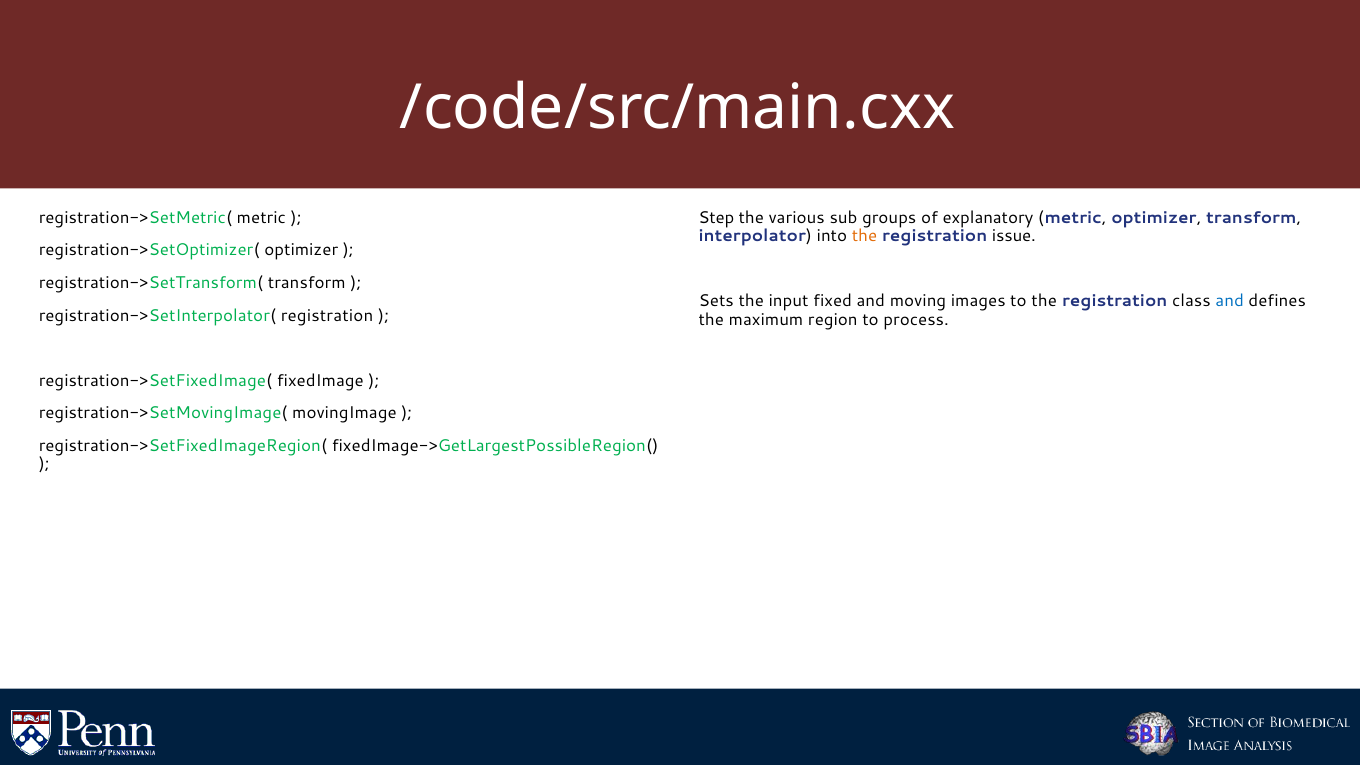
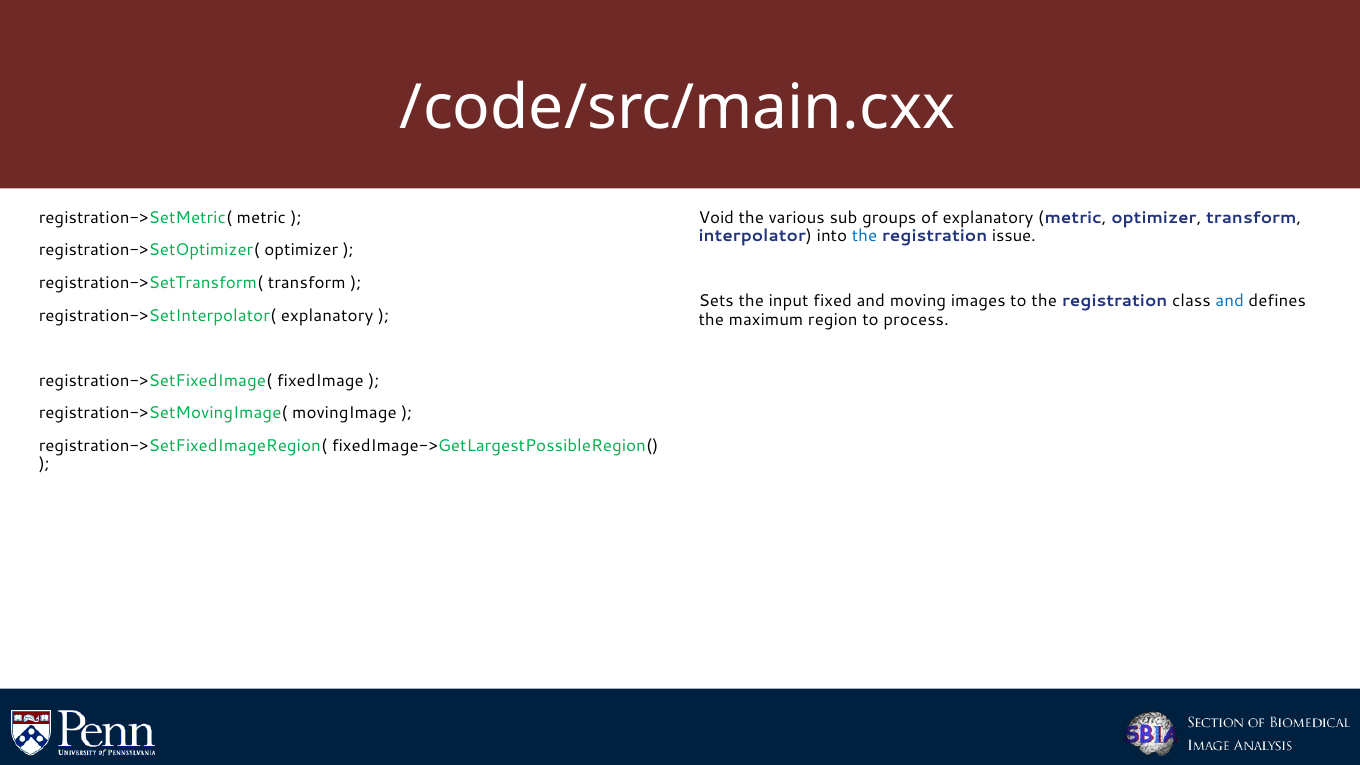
Step: Step -> Void (716, 218)
the colour: orange -> blue (864, 236)
registration->SetInterpolator( registration: registration -> explanatory (327, 315)
